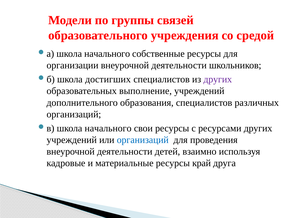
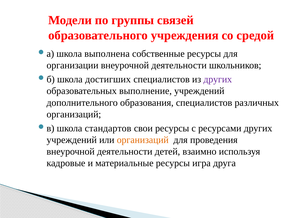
начального: начального -> выполнена (107, 54)
начального: начального -> стандартов (108, 128)
организаций colour: blue -> orange (143, 140)
край: край -> игра (201, 163)
